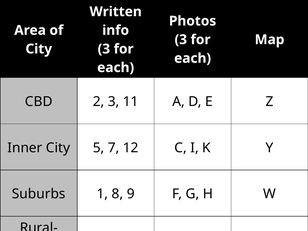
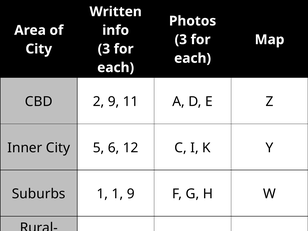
2 3: 3 -> 9 (114, 102)
5 7: 7 -> 6 (114, 148)
1 8: 8 -> 1 (117, 194)
